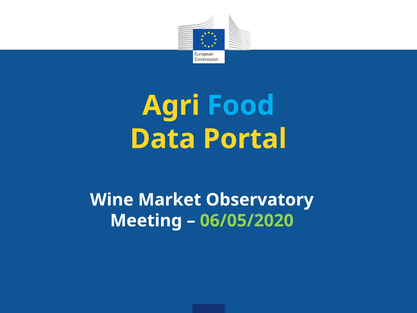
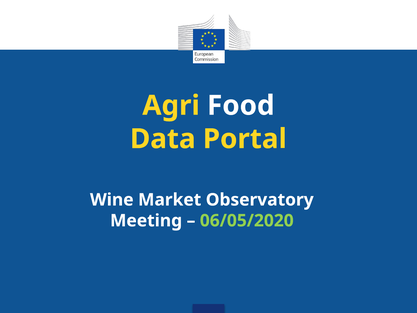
Food colour: light blue -> white (241, 106)
